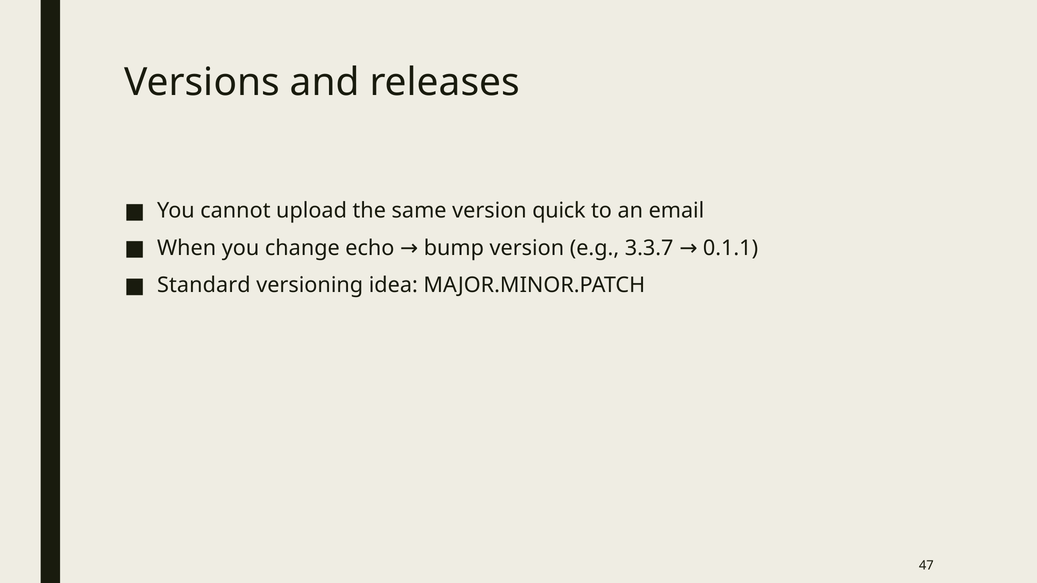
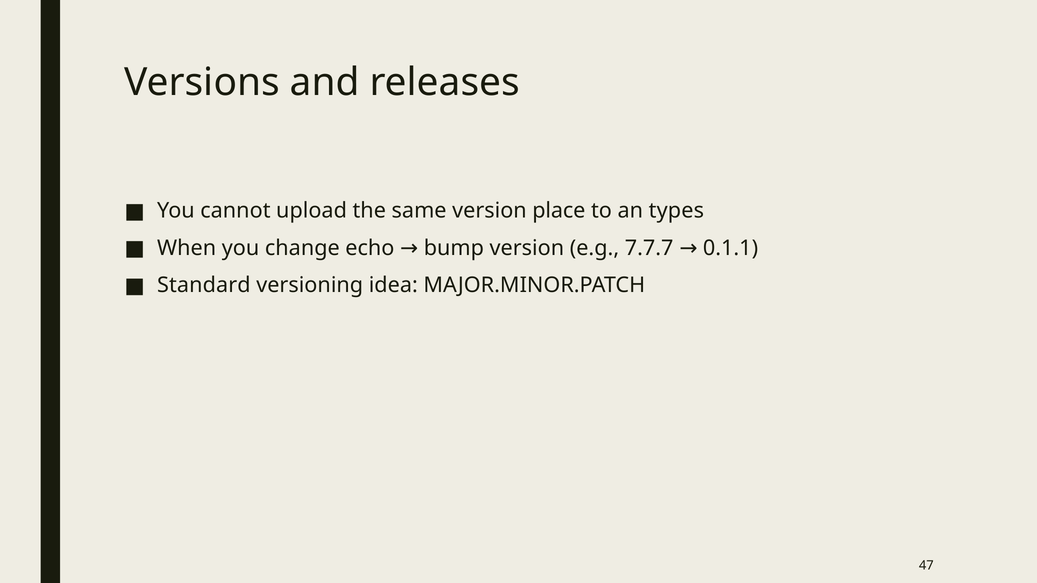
quick: quick -> place (559, 211)
email: email -> types (676, 211)
3.3.7: 3.3.7 -> 7.7.7 (649, 248)
